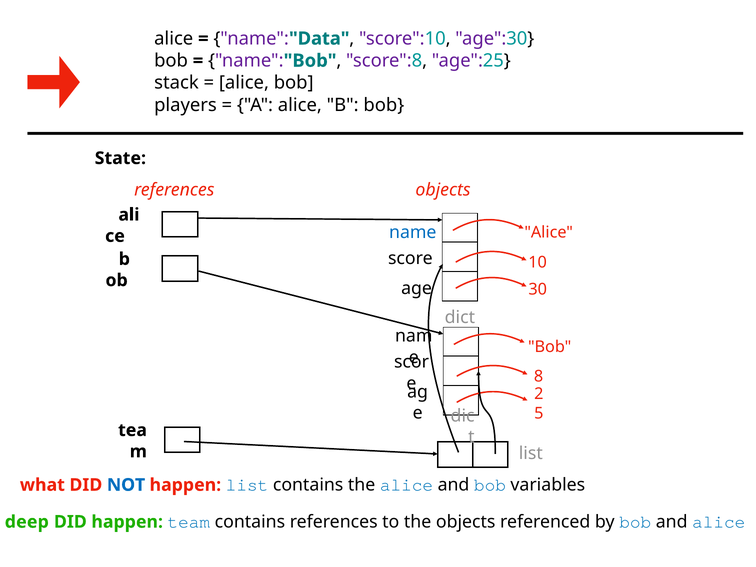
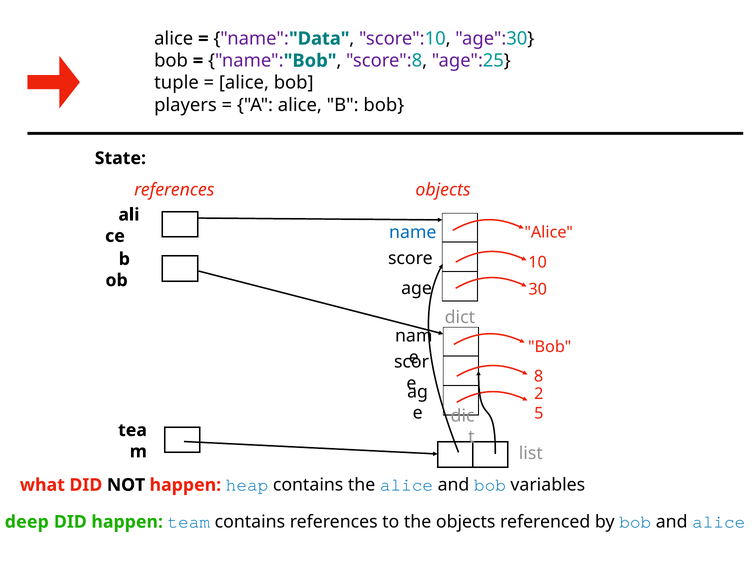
stack: stack -> tuple (177, 83)
NOT colour: blue -> black (126, 485)
happen list: list -> heap (247, 485)
